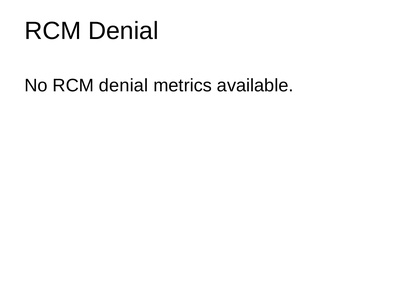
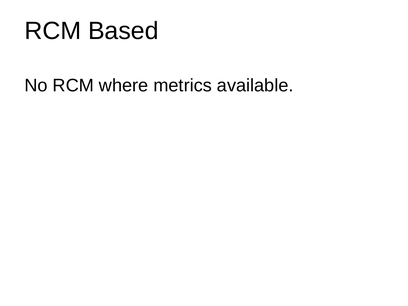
Denial: Denial -> Based (123, 31)
No RCM denial: denial -> where (124, 86)
